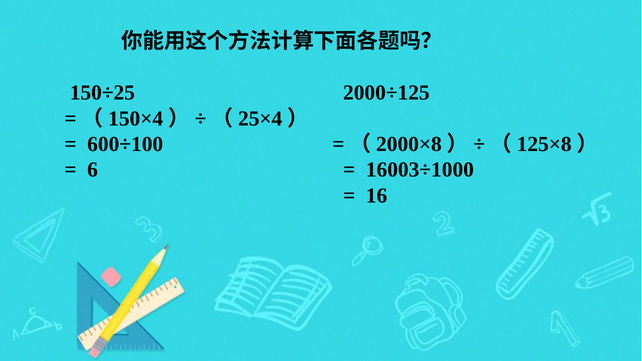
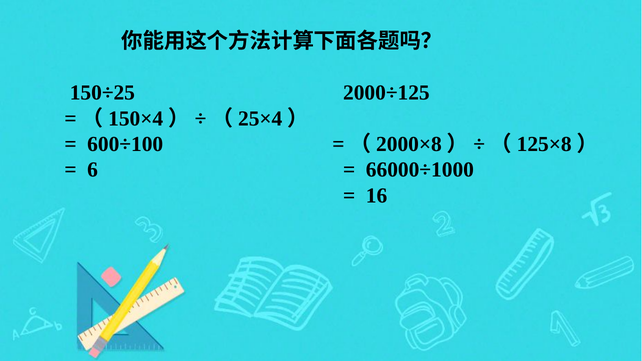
16003÷1000: 16003÷1000 -> 66000÷1000 (420, 170)
